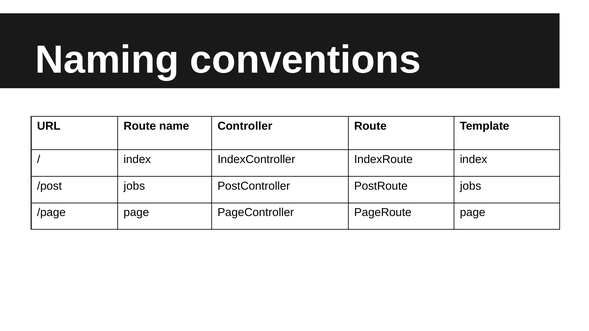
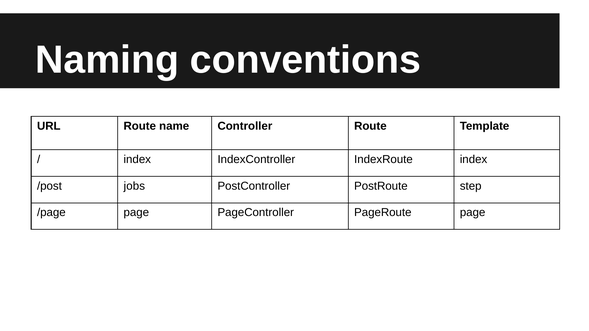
PostRoute jobs: jobs -> step (471, 186)
